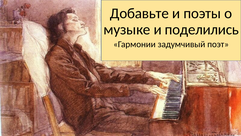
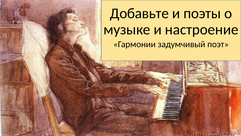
поделились: поделились -> настроение (202, 29)
